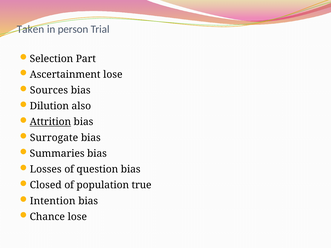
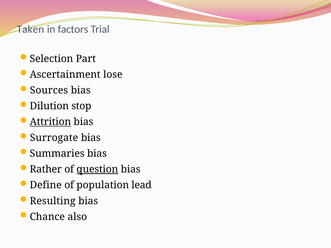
person: person -> factors (73, 29)
also: also -> stop (81, 106)
Losses: Losses -> Rather (46, 169)
question underline: none -> present (97, 169)
Closed: Closed -> Define (46, 185)
true: true -> lead (142, 185)
Intention: Intention -> Resulting (53, 201)
Chance lose: lose -> also (77, 217)
